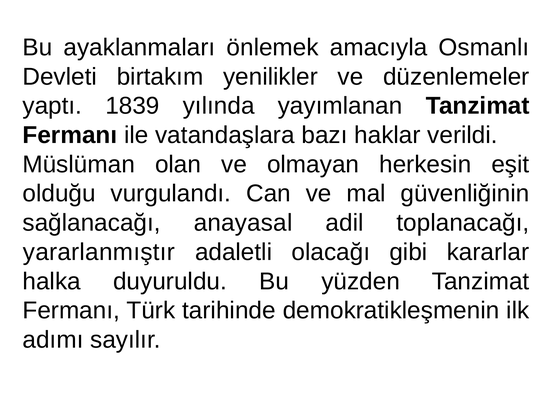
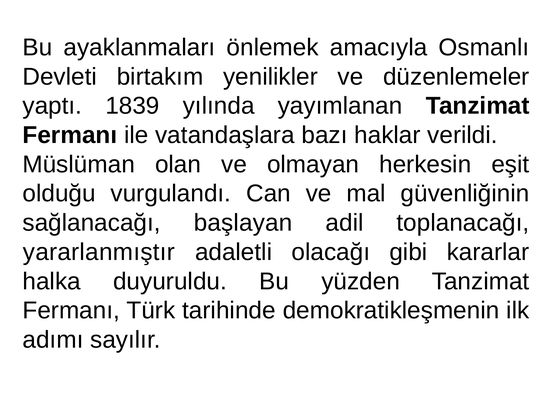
anayasal: anayasal -> başlayan (243, 223)
